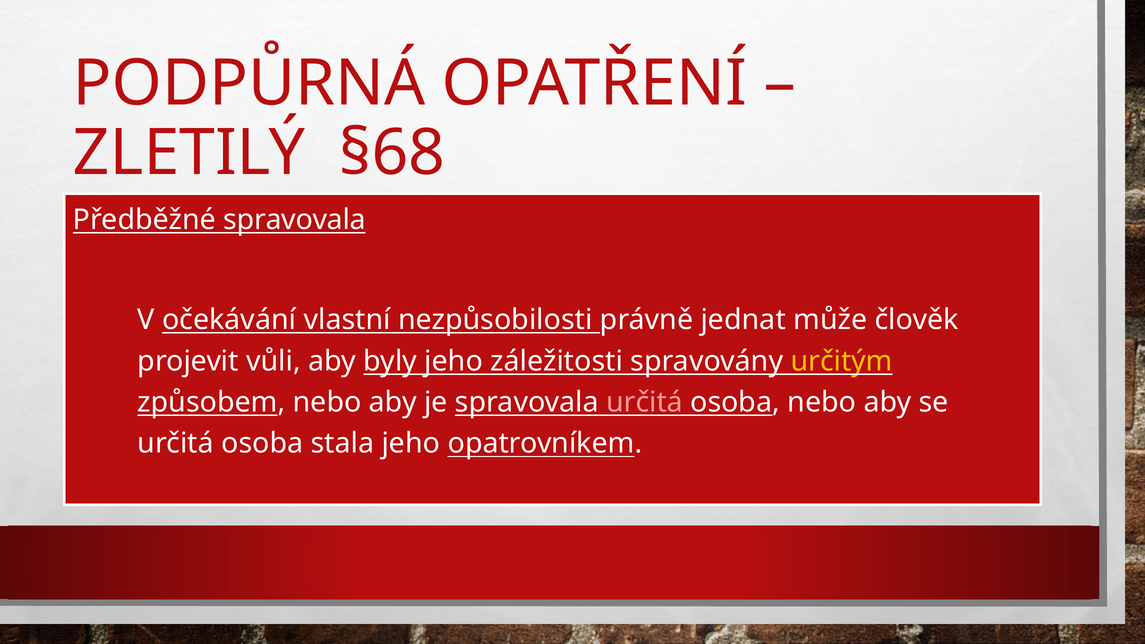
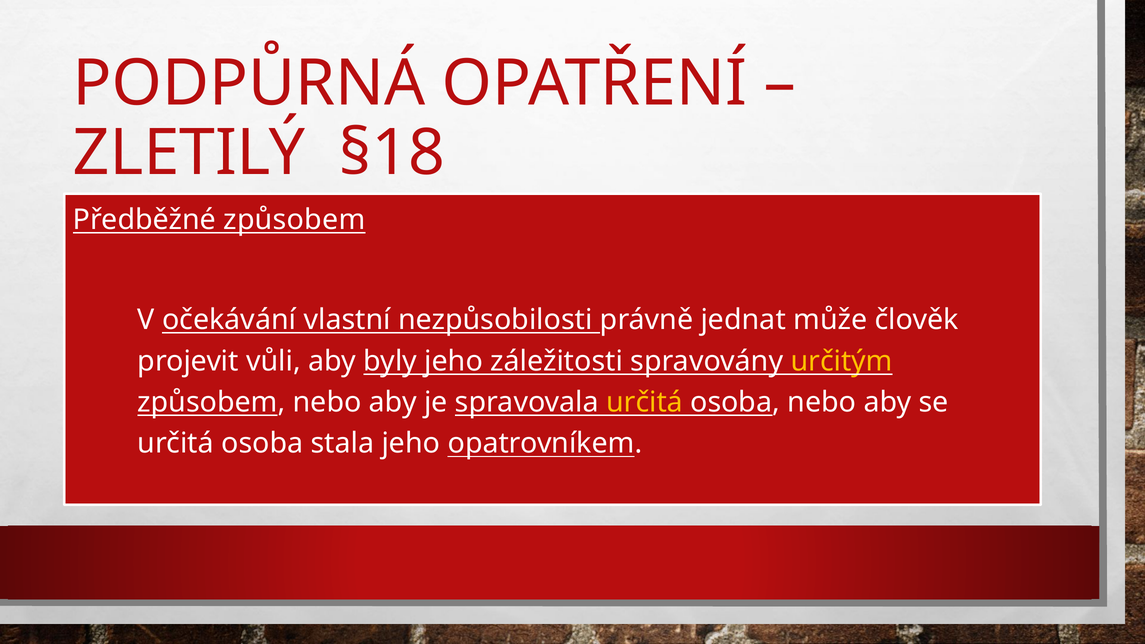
§68: §68 -> §18 (392, 153)
Předběžné spravovala: spravovala -> způsobem (294, 220)
určitá colour: pink -> yellow (645, 402)
